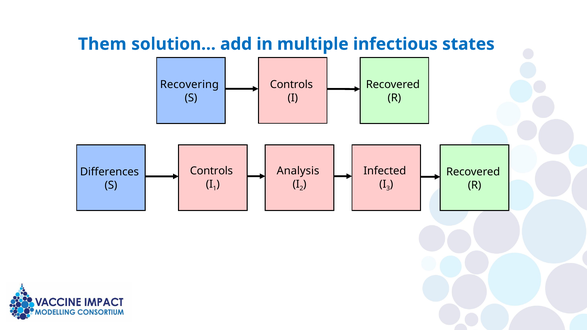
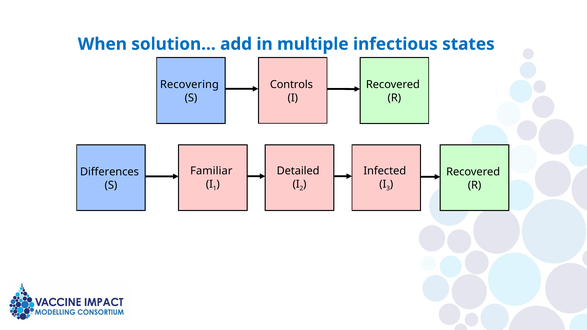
Them: Them -> When (102, 44)
Controls: Controls -> Familiar (211, 171)
Analysis: Analysis -> Detailed (298, 171)
